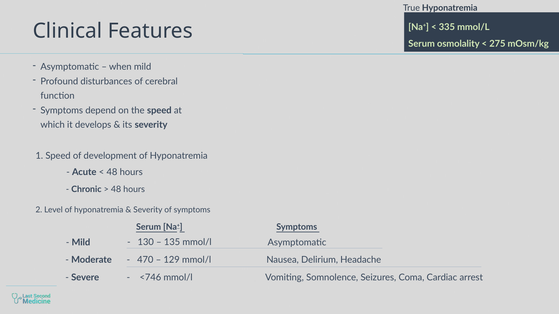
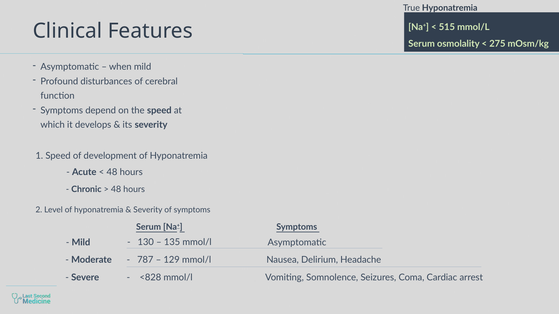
335: 335 -> 515 (447, 27)
470: 470 -> 787 (145, 260)
<746: <746 -> <828 (150, 278)
